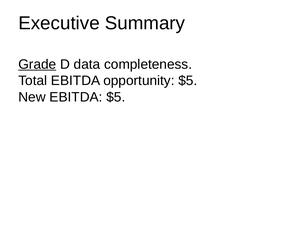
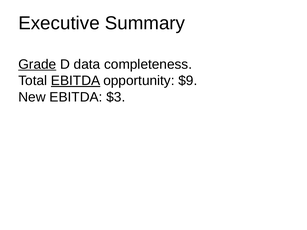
EBITDA underline: none -> present (76, 81)
opportunity $5: $5 -> $9 (188, 81)
EBITDA $5: $5 -> $3 (116, 97)
